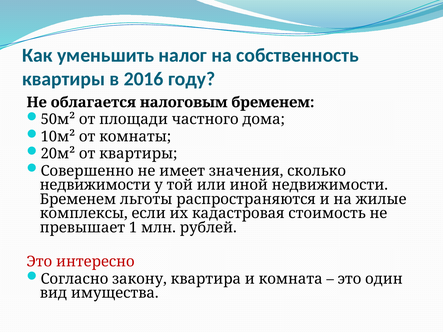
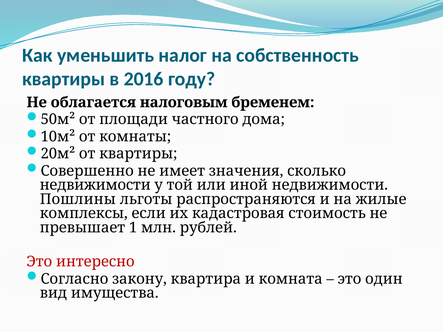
Бременем: Бременем -> Пошлины (78, 199)
